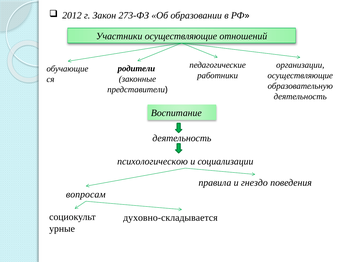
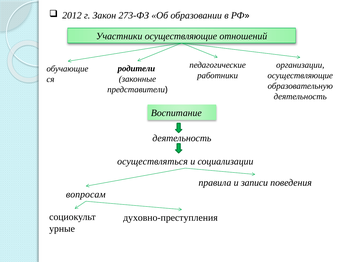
психологическою: психологическою -> осуществляться (153, 161)
гнездо: гнездо -> записи (254, 182)
духовно-складывается: духовно-складывается -> духовно-преступления (170, 218)
